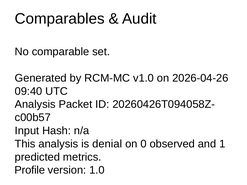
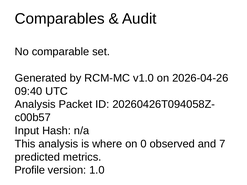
denial: denial -> where (107, 144)
1: 1 -> 7 (222, 144)
